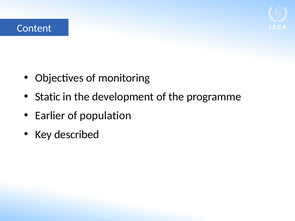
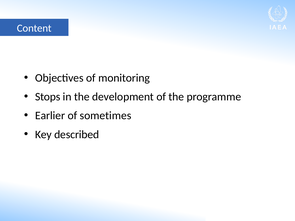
Static: Static -> Stops (48, 97)
population: population -> sometimes (106, 116)
